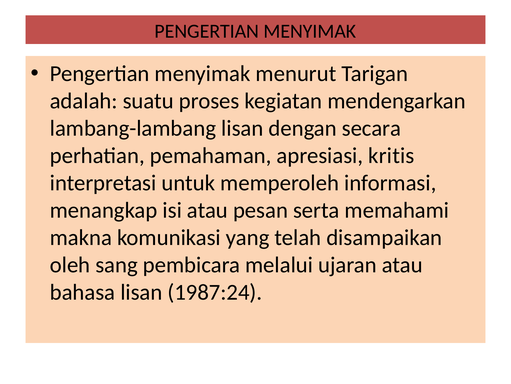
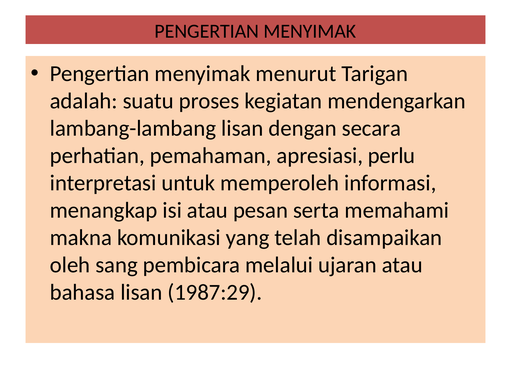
kritis: kritis -> perlu (392, 155)
1987:24: 1987:24 -> 1987:29 (215, 292)
